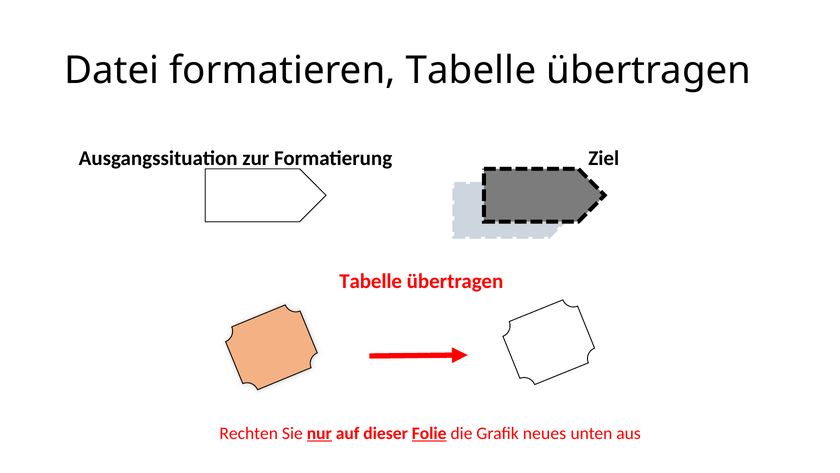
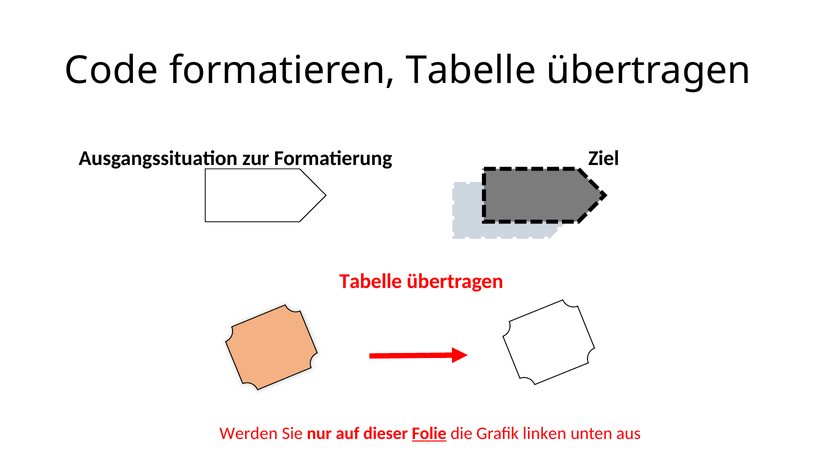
Datei: Datei -> Code (112, 71)
Rechten: Rechten -> Werden (249, 433)
nur underline: present -> none (319, 433)
neues: neues -> linken (545, 433)
